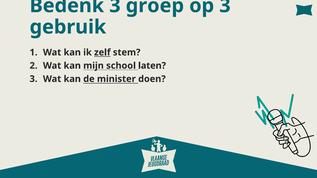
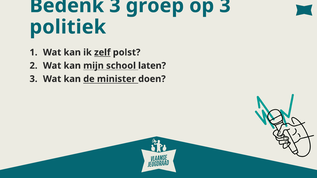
gebruik: gebruik -> politiek (68, 27)
stem: stem -> polst (127, 52)
